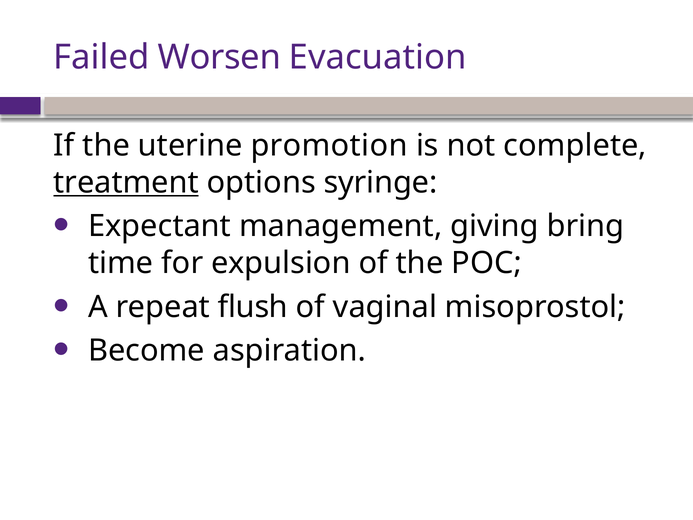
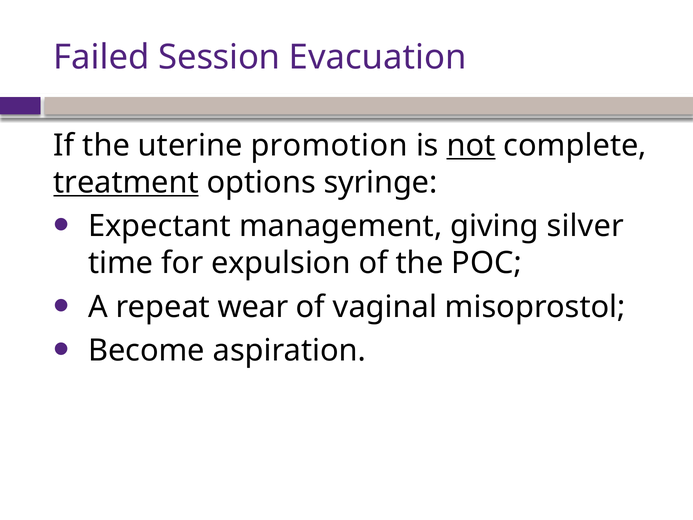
Worsen: Worsen -> Session (219, 57)
not underline: none -> present (471, 145)
bring: bring -> silver (585, 226)
flush: flush -> wear (253, 307)
